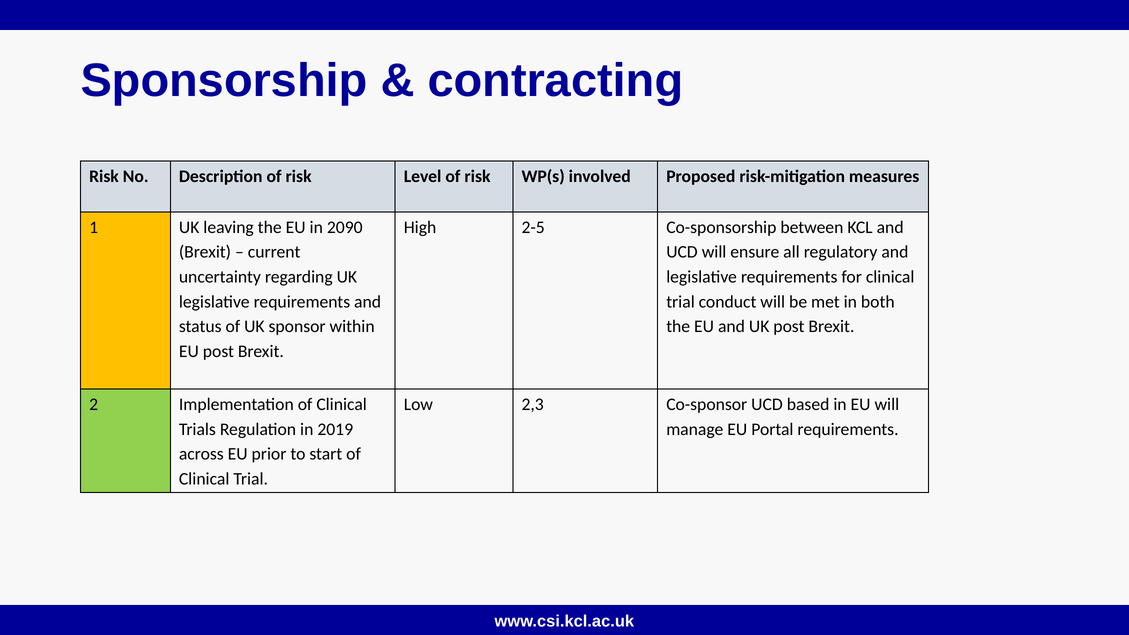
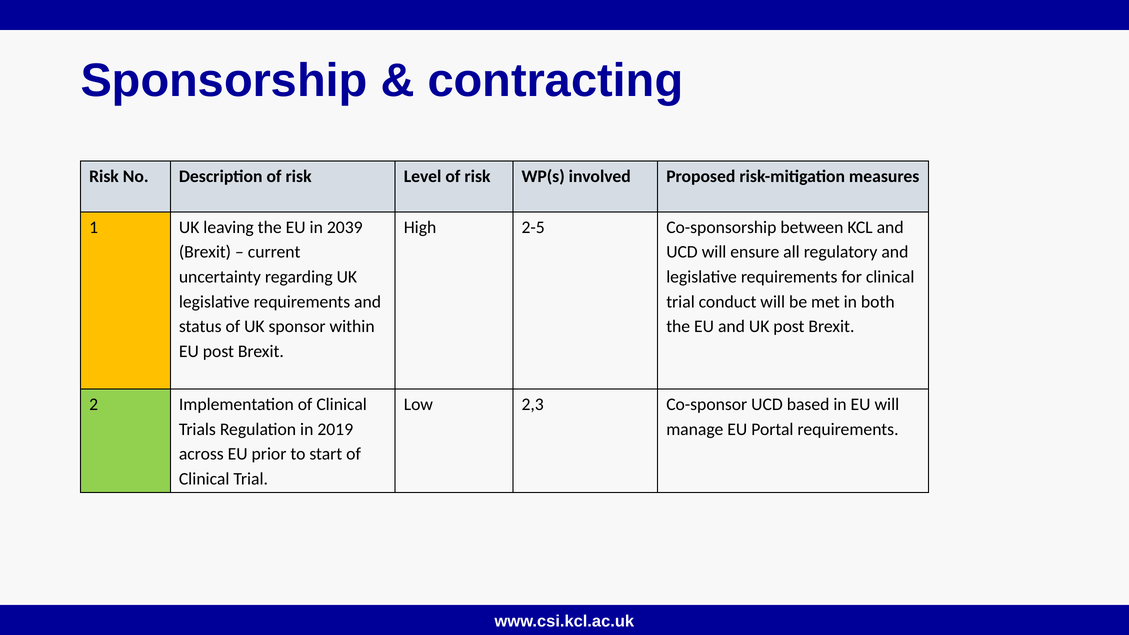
2090: 2090 -> 2039 (345, 227)
